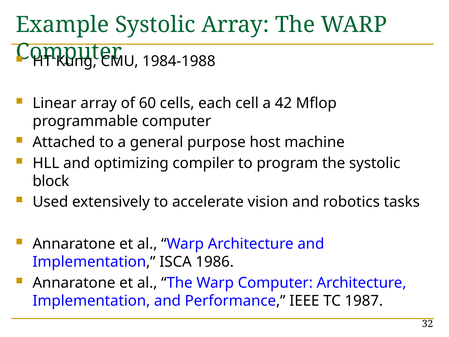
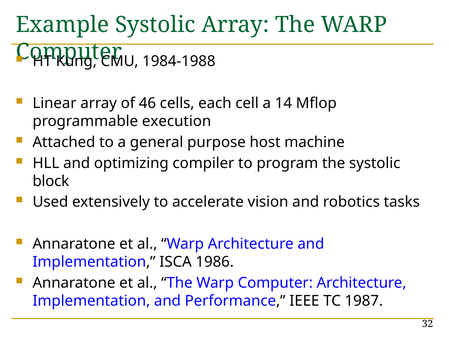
60: 60 -> 46 (147, 103)
42: 42 -> 14 (283, 103)
programmable computer: computer -> execution (177, 121)
